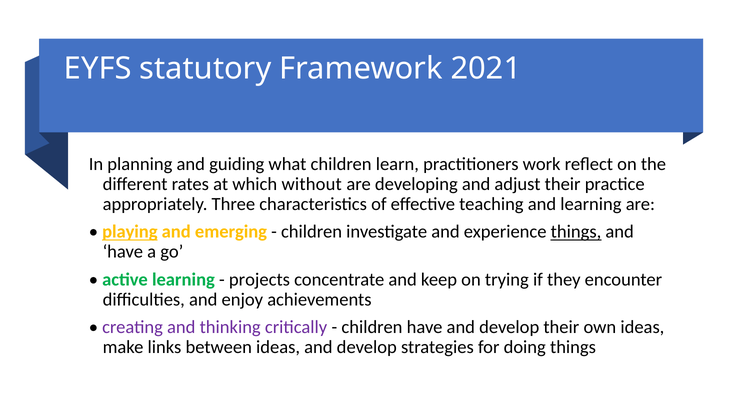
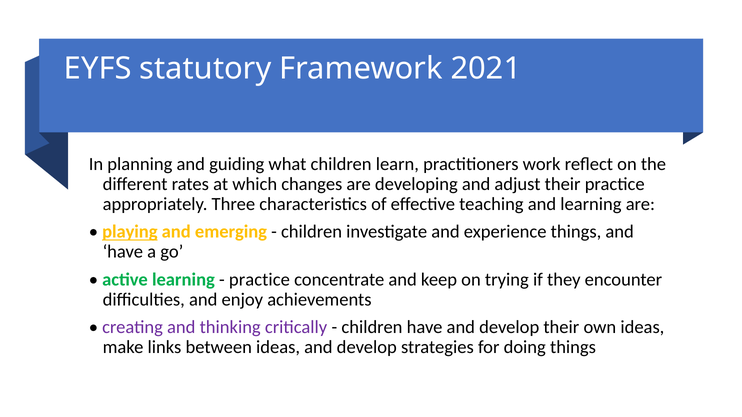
without: without -> changes (312, 184)
things underline: present -> none (576, 232)
projects: projects -> practice (259, 280)
